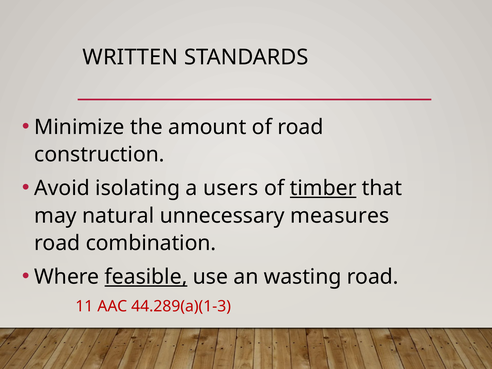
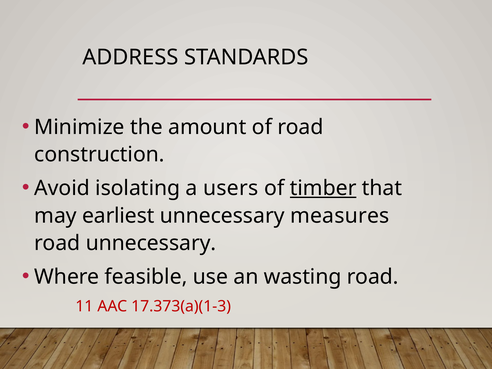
WRITTEN: WRITTEN -> ADDRESS (131, 57)
natural: natural -> earliest (118, 216)
road combination: combination -> unnecessary (151, 243)
feasible underline: present -> none (146, 277)
44.289(a)(1-3: 44.289(a)(1-3 -> 17.373(a)(1-3 (181, 306)
